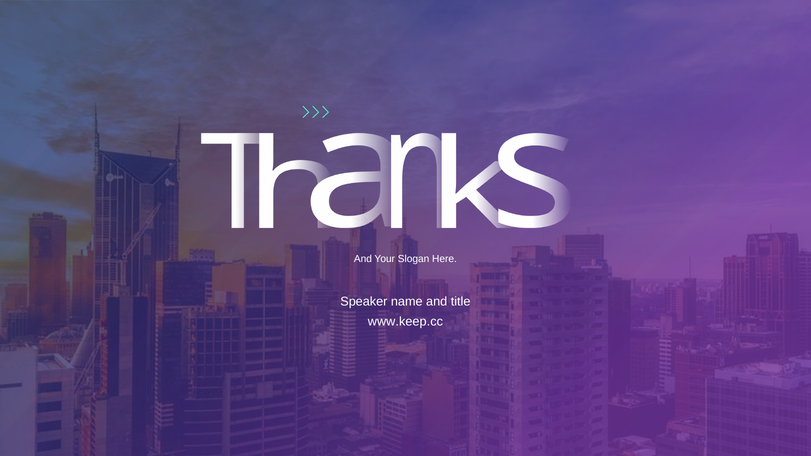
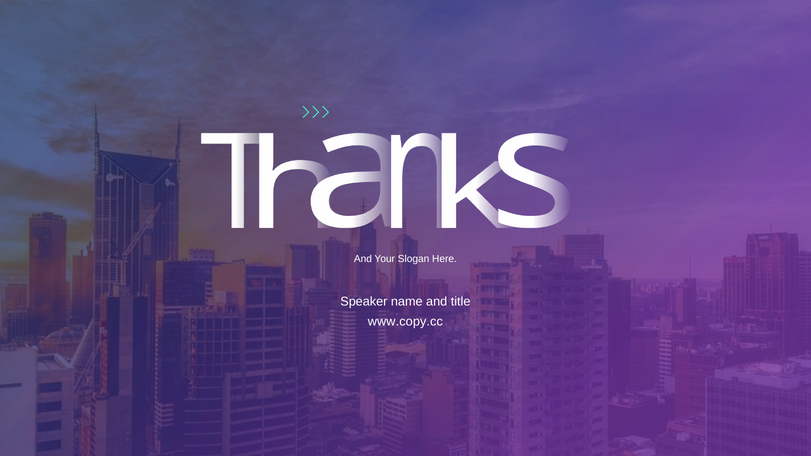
www.keep.cc: www.keep.cc -> www.copy.cc (405, 321)
